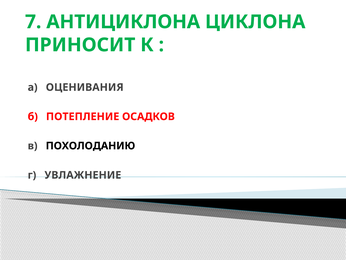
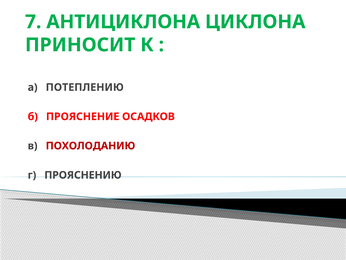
ОЦЕНИВАНИЯ: ОЦЕНИВАНИЯ -> ПОТЕПЛЕНИЮ (85, 87)
ПОТЕПЛЕНИЕ: ПОТЕПЛЕНИЕ -> ПРОЯСНЕНИЕ (83, 116)
ПОХОЛОДАНИЮ colour: black -> red (90, 146)
УВЛАЖНЕНИЕ: УВЛАЖНЕНИЕ -> ПРОЯСНЕНИЮ (83, 175)
